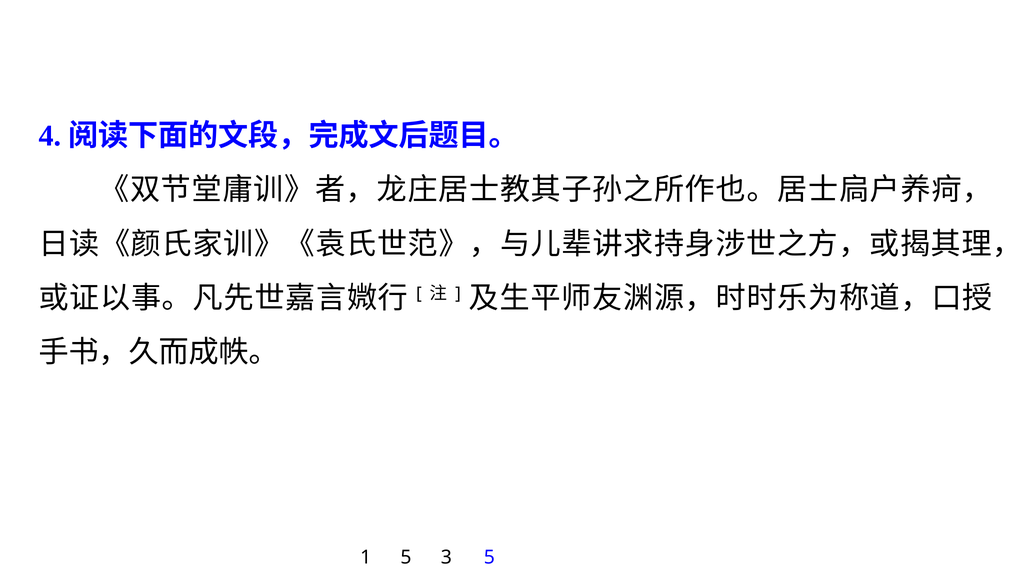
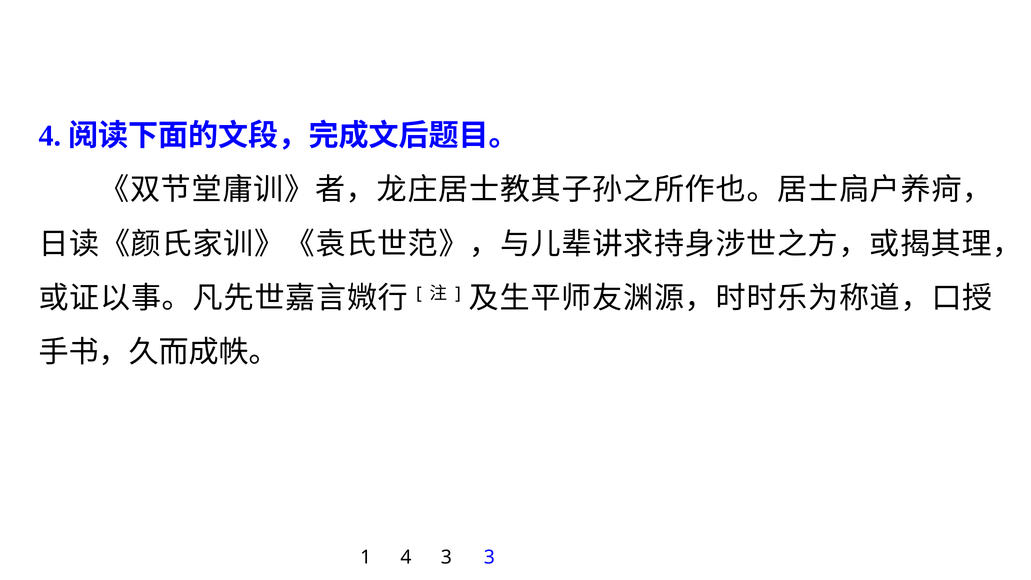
1 5: 5 -> 4 (406, 557)
3 5: 5 -> 3 (489, 557)
